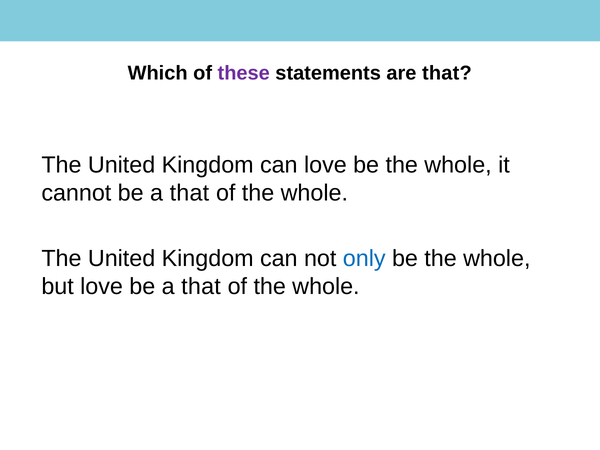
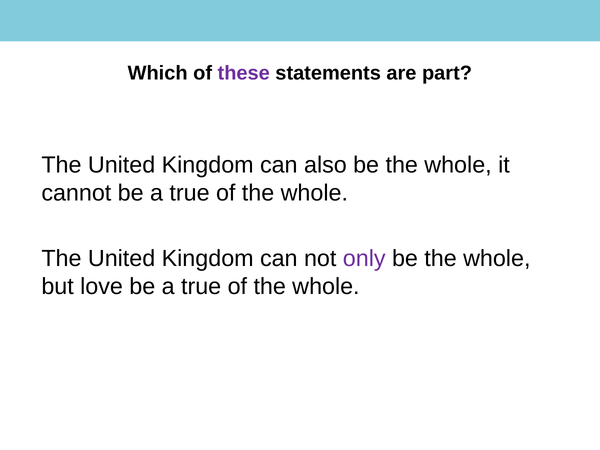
are that: that -> part (447, 73)
can love: love -> also (325, 165)
cannot be a that: that -> true (190, 193)
only colour: blue -> purple (364, 259)
that: that -> true (201, 287)
